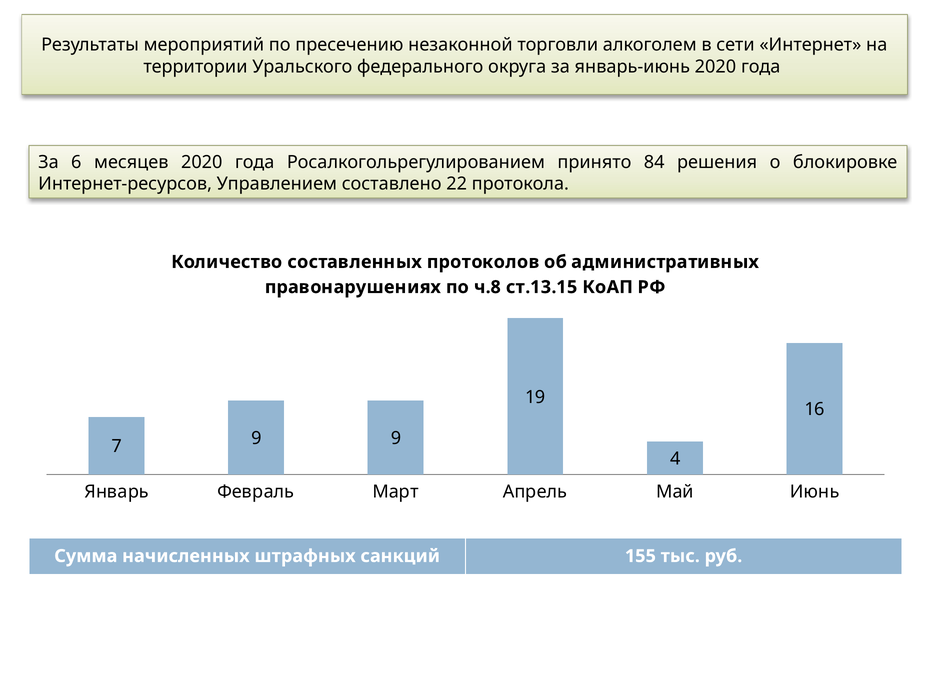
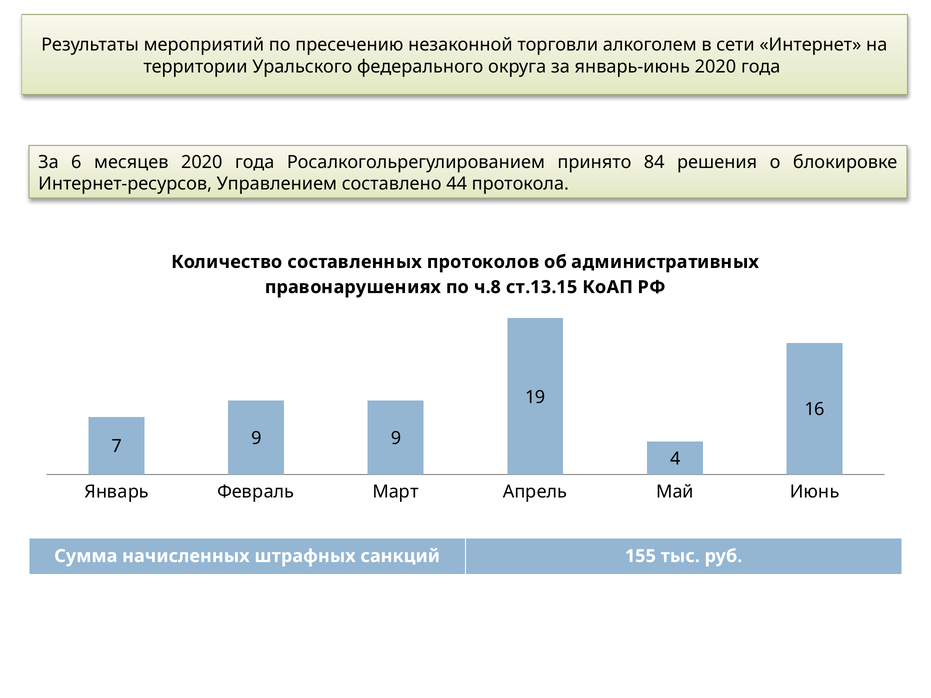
22: 22 -> 44 (457, 184)
